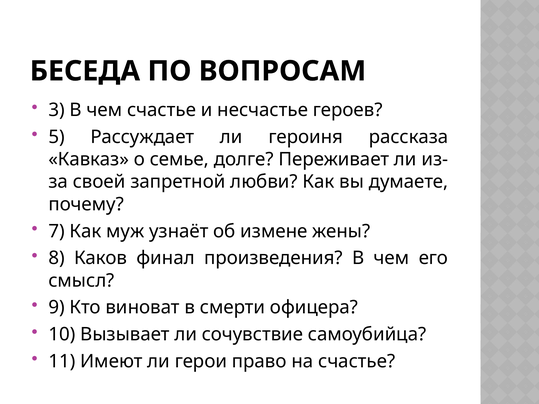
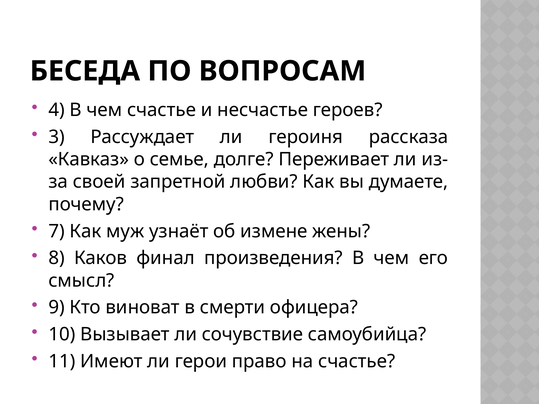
3: 3 -> 4 (57, 110)
5: 5 -> 3 (57, 137)
